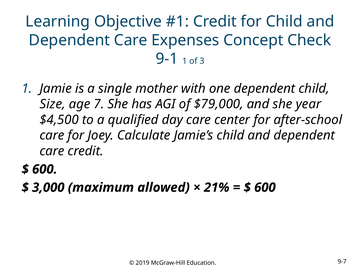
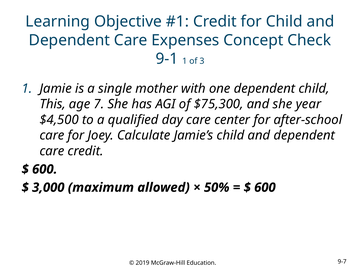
Size: Size -> This (53, 104)
$79,000: $79,000 -> $75,300 (219, 104)
21%: 21% -> 50% (217, 188)
